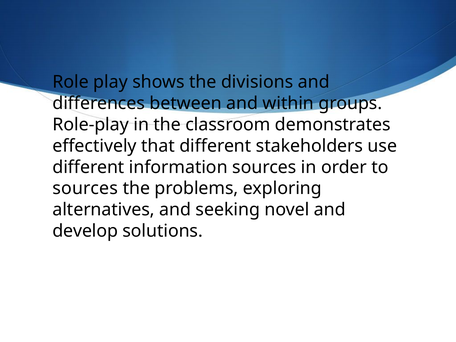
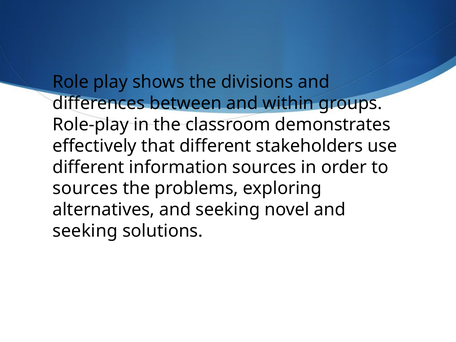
develop: develop -> seeking (85, 231)
